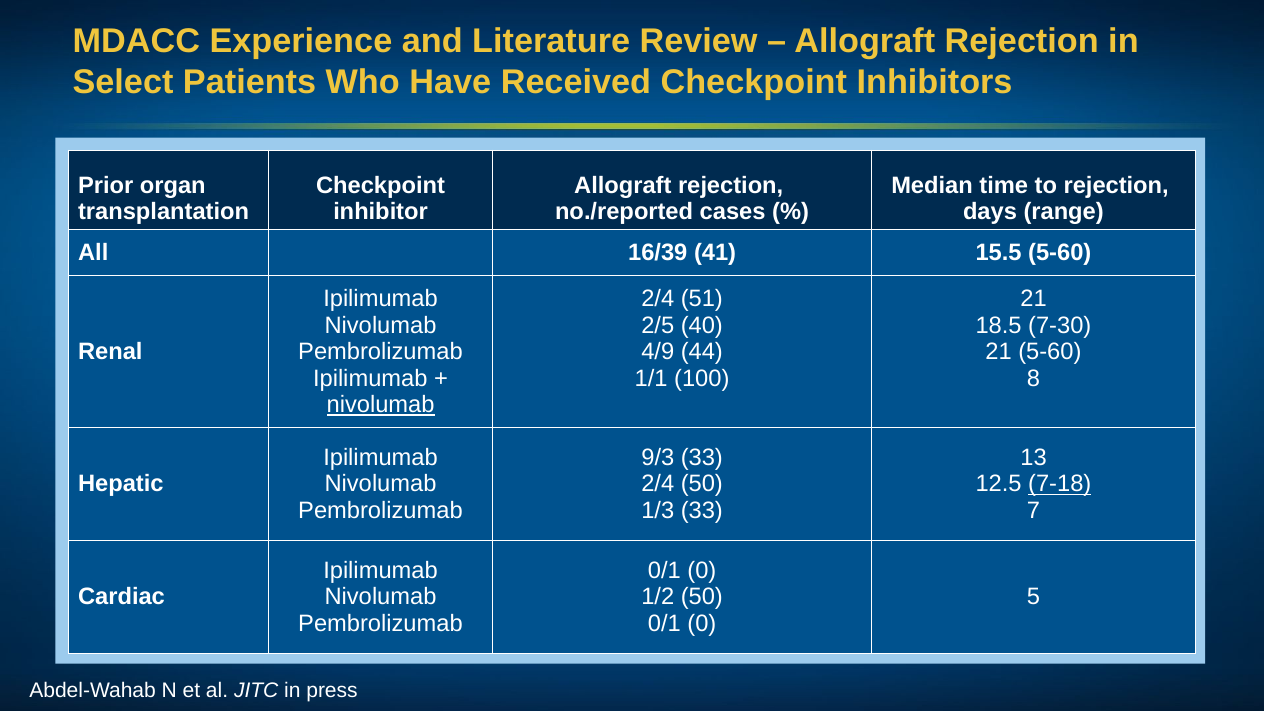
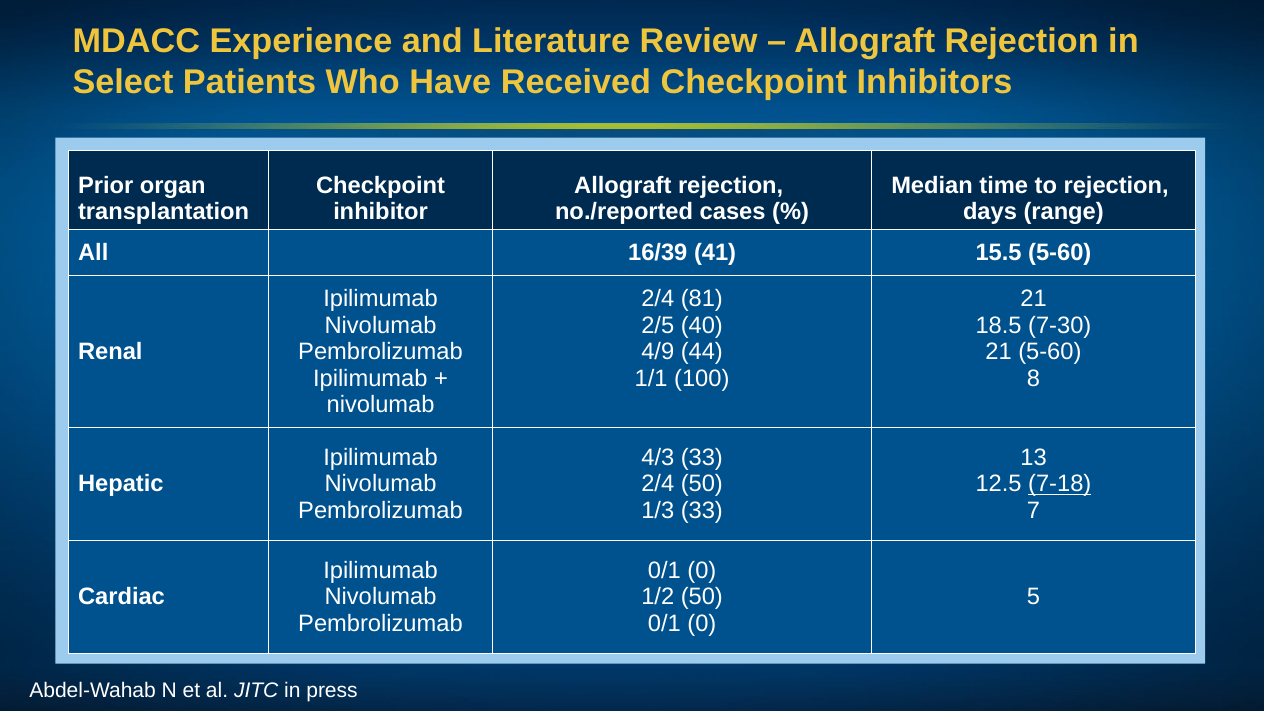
51: 51 -> 81 (702, 299)
nivolumab underline: present -> none (381, 405)
9/3: 9/3 -> 4/3 (658, 458)
